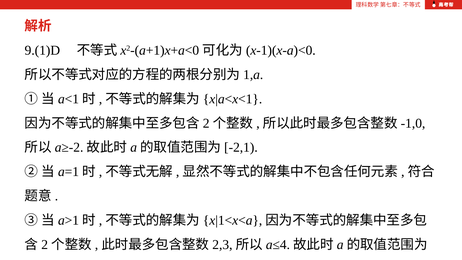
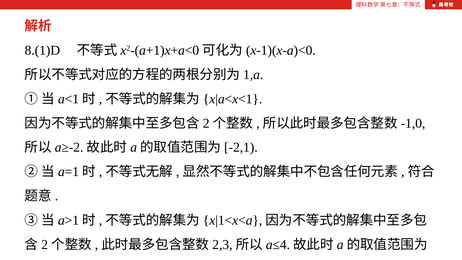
9.(1)D: 9.(1)D -> 8.(1)D (42, 50)
